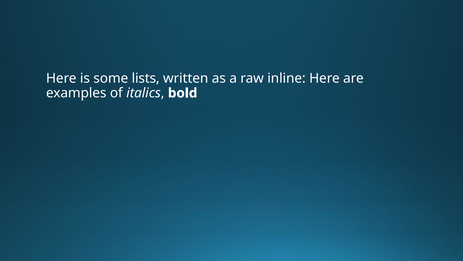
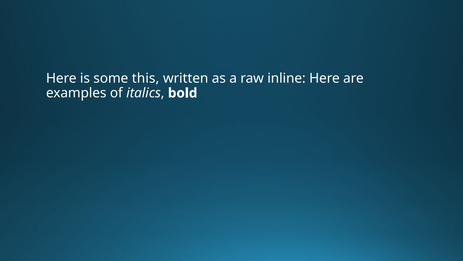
lists: lists -> this (146, 78)
